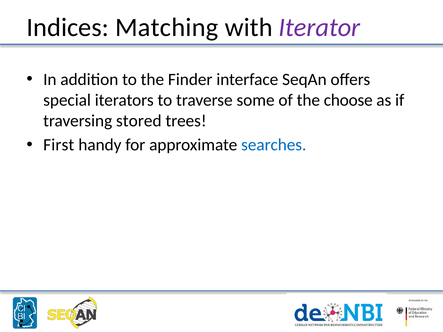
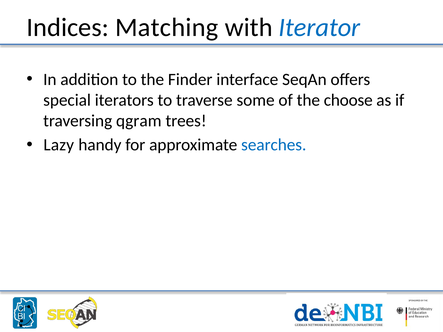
Iterator colour: purple -> blue (319, 27)
stored: stored -> qgram (139, 121)
First: First -> Lazy (59, 145)
